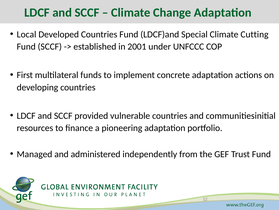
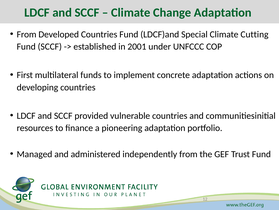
Local: Local -> From (27, 34)
